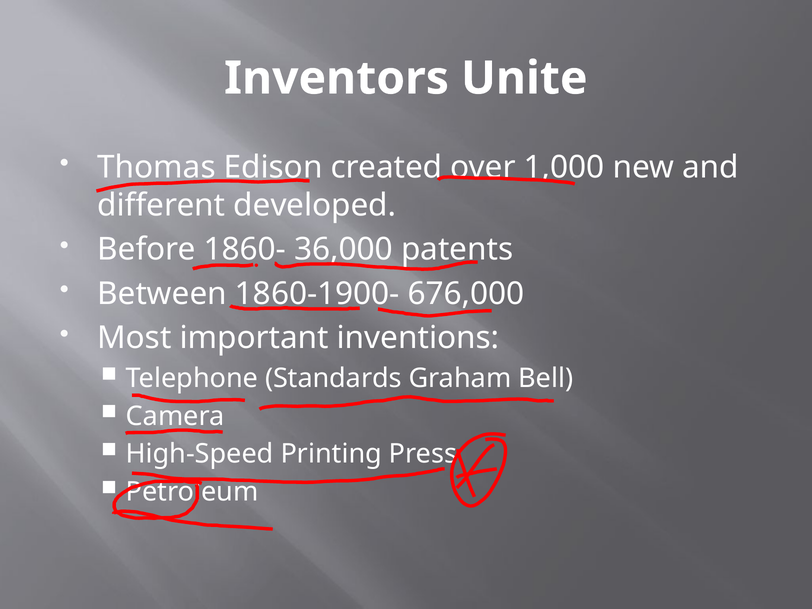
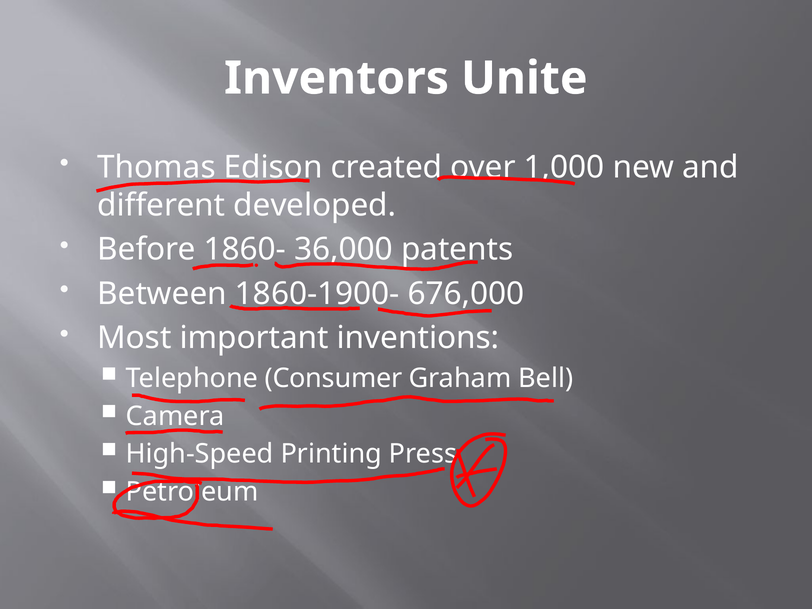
Standards: Standards -> Consumer (333, 378)
